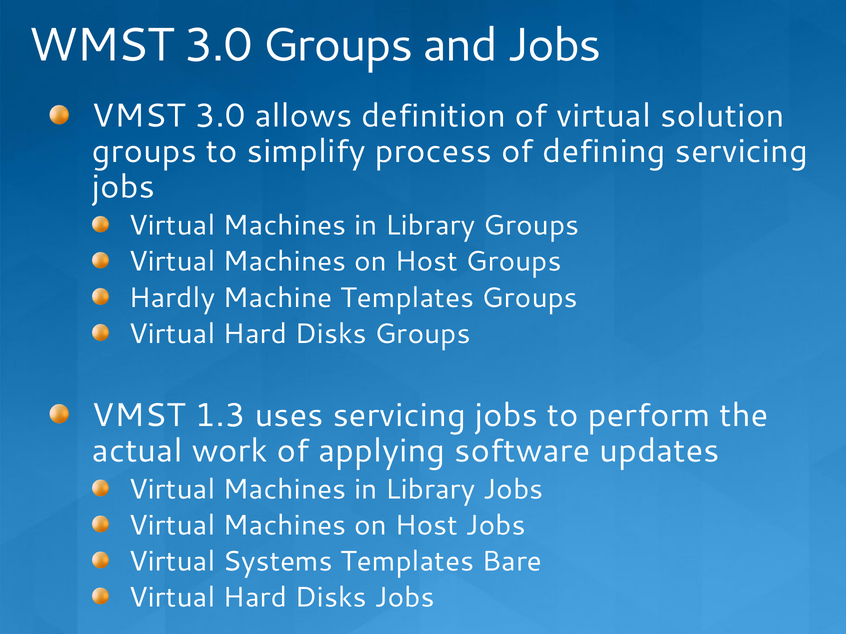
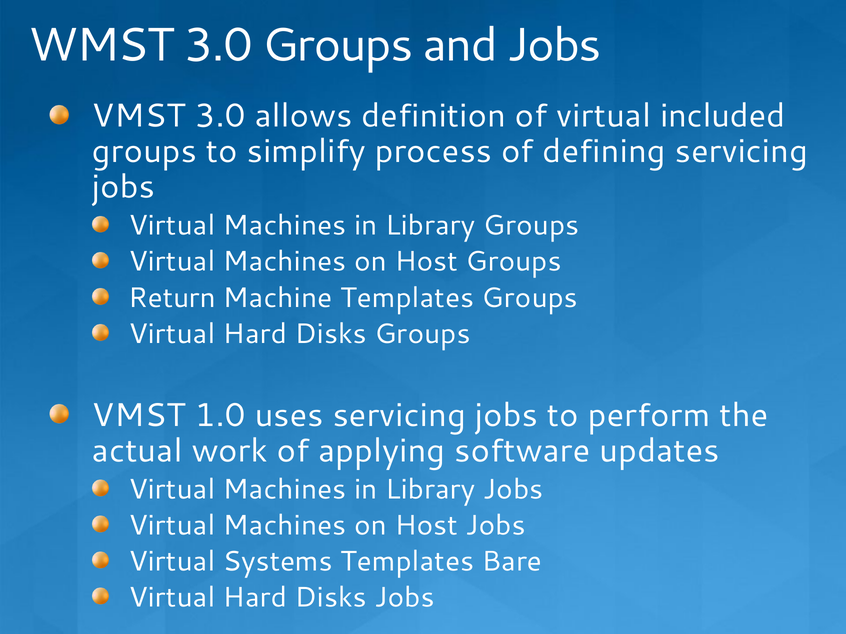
solution: solution -> included (723, 116)
Hardly: Hardly -> Return (172, 298)
1.3: 1.3 -> 1.0 (220, 416)
